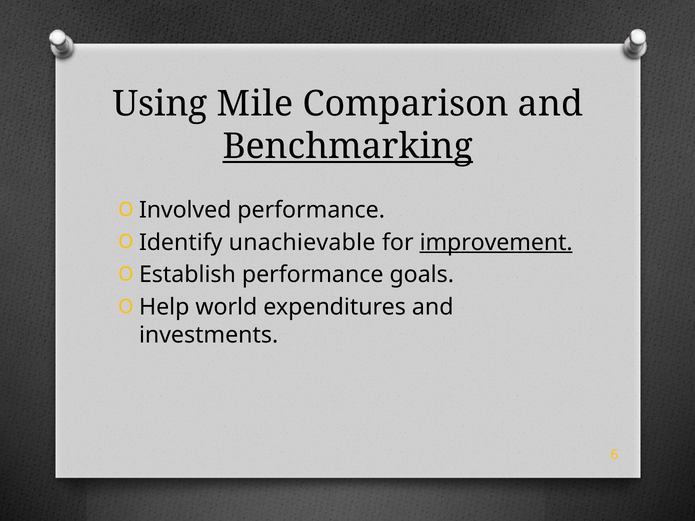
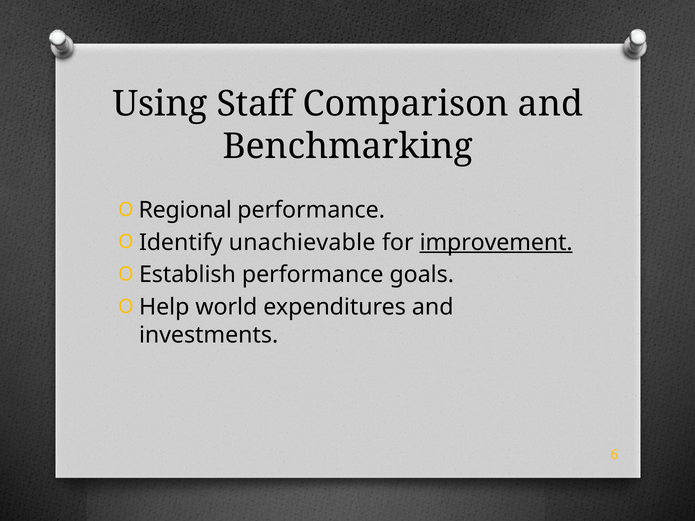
Mile: Mile -> Staff (255, 104)
Benchmarking underline: present -> none (348, 147)
Involved: Involved -> Regional (185, 210)
